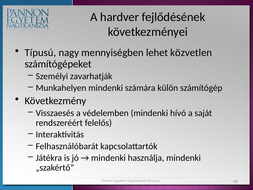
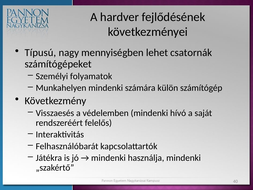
közvetlen: közvetlen -> csatornák (191, 53)
zavarhatják: zavarhatják -> folyamatok (91, 76)
